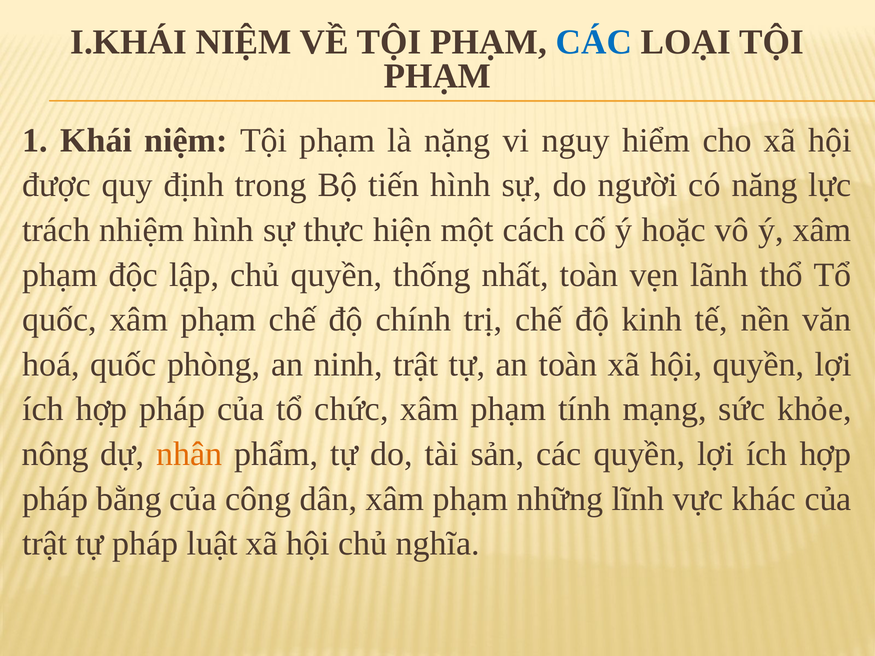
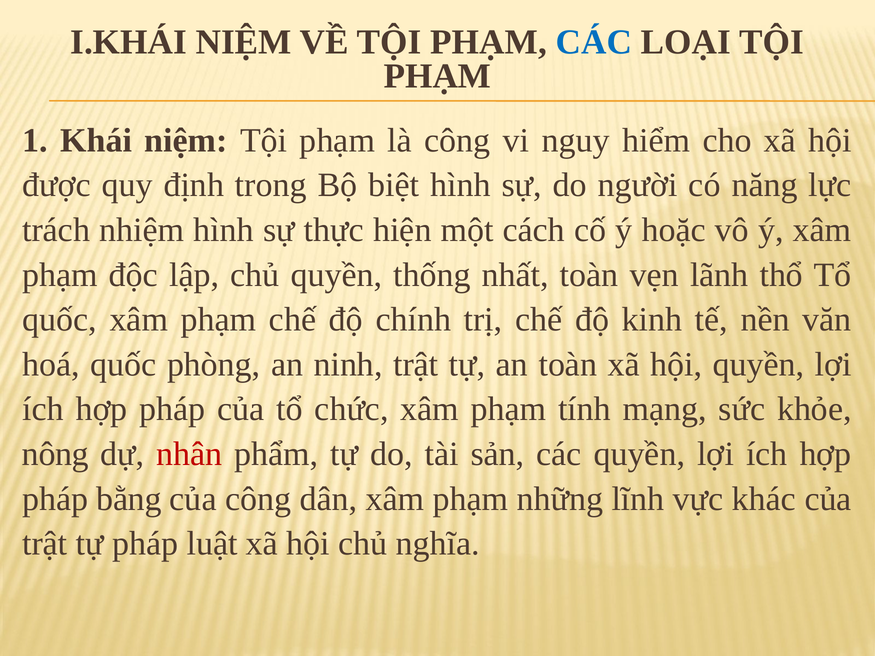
là nặng: nặng -> công (457, 140)
tiến: tiến -> biệt (394, 185)
nhân colour: orange -> red (189, 454)
